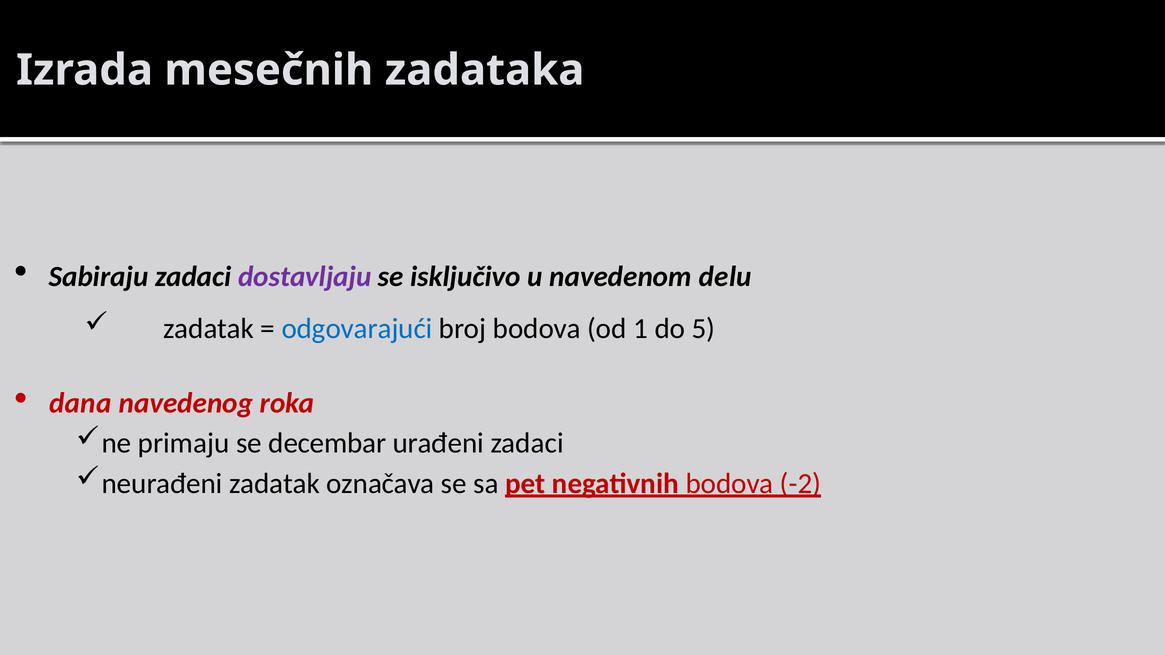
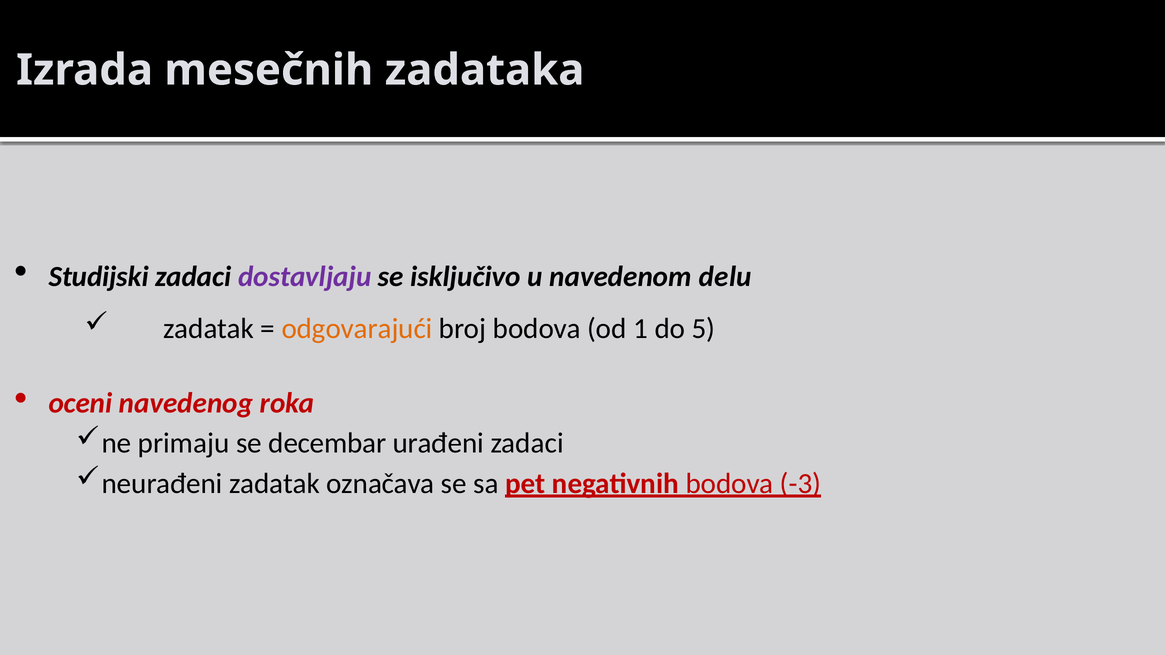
Sabiraju: Sabiraju -> Studijski (99, 277)
odgovarajući colour: blue -> orange (357, 329)
dana: dana -> oceni (80, 403)
-2: -2 -> -3 (800, 484)
